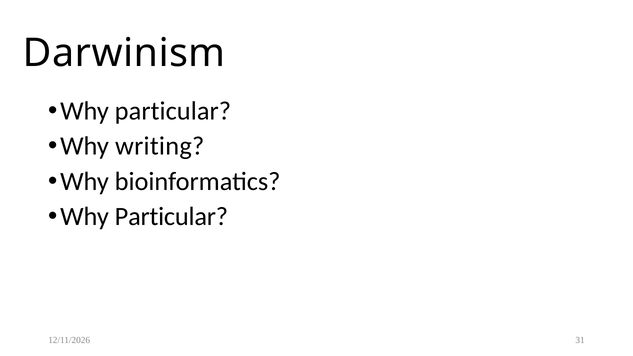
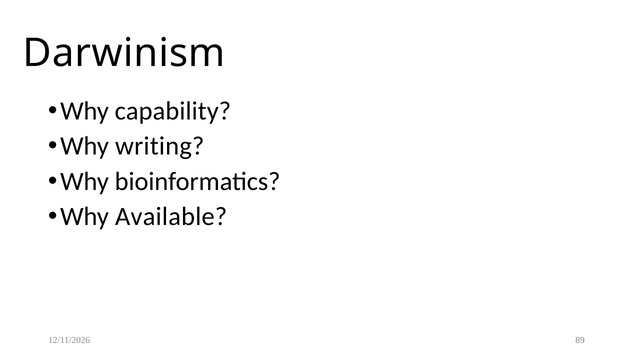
particular: particular -> capability (173, 111)
Particular: Particular -> Available (171, 216)
31: 31 -> 89 (580, 340)
